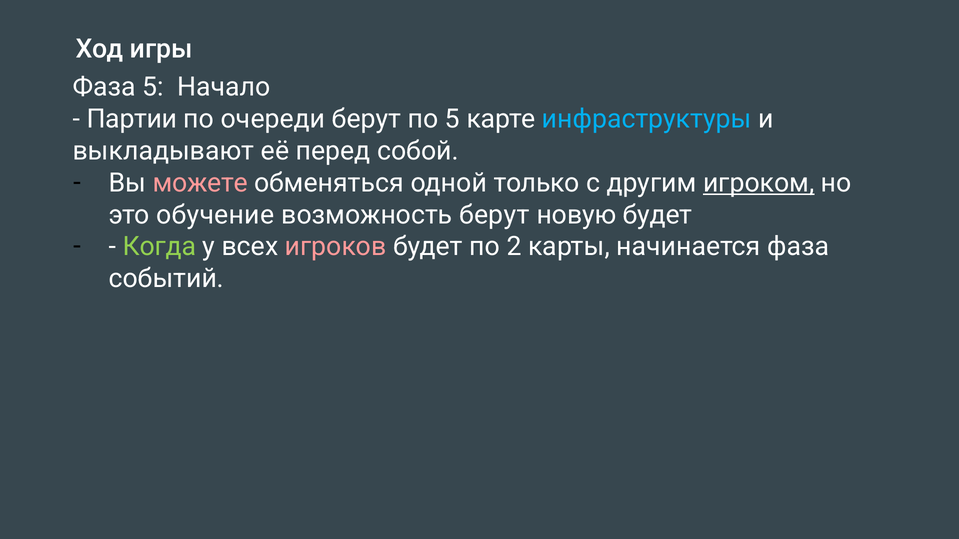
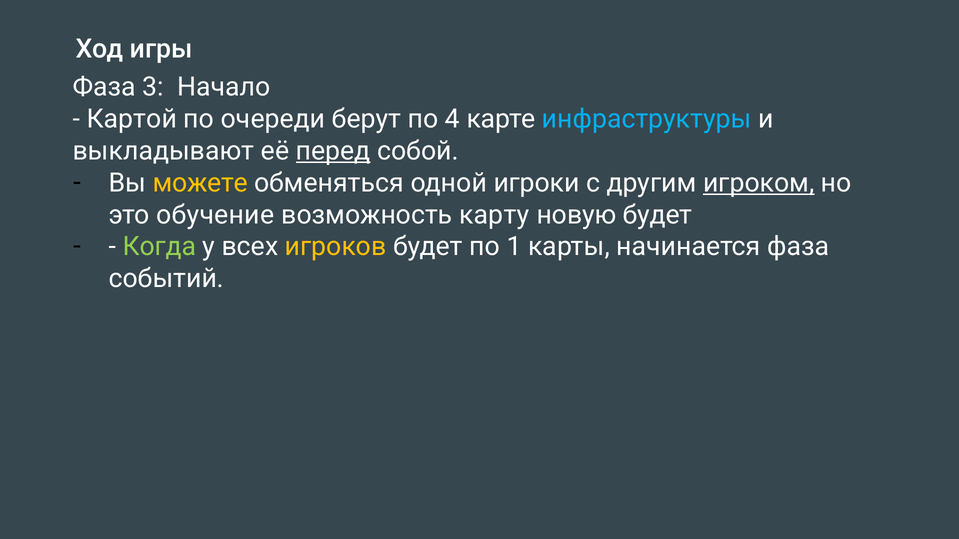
Фаза 5: 5 -> 3 (153, 87)
Партии: Партии -> Картой (132, 119)
по 5: 5 -> 4 (452, 119)
перед underline: none -> present (333, 151)
можете colour: pink -> yellow (200, 183)
только: только -> игроки (536, 183)
возможность берут: берут -> карту (494, 215)
игроков colour: pink -> yellow (336, 247)
2: 2 -> 1 (514, 247)
